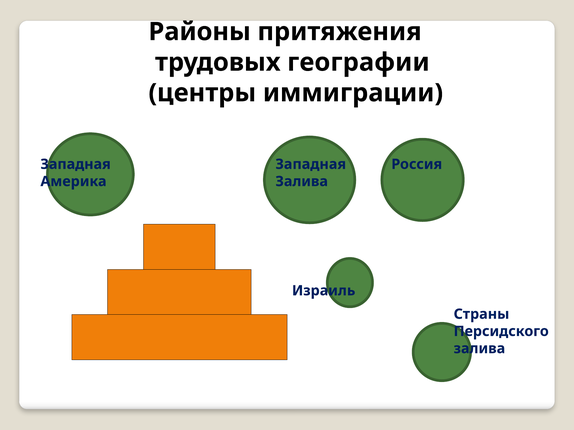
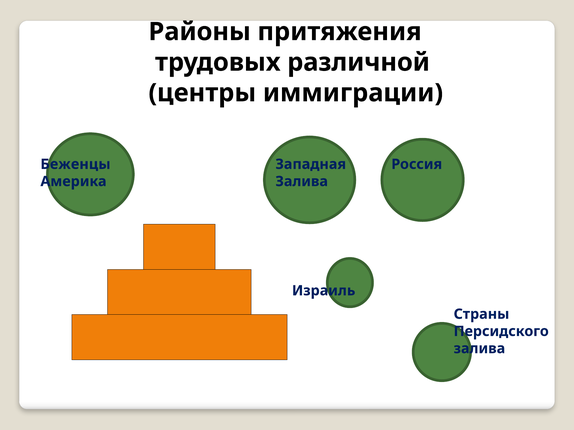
географии: географии -> различной (359, 62)
Западная: Западная -> Беженцы (75, 164)
